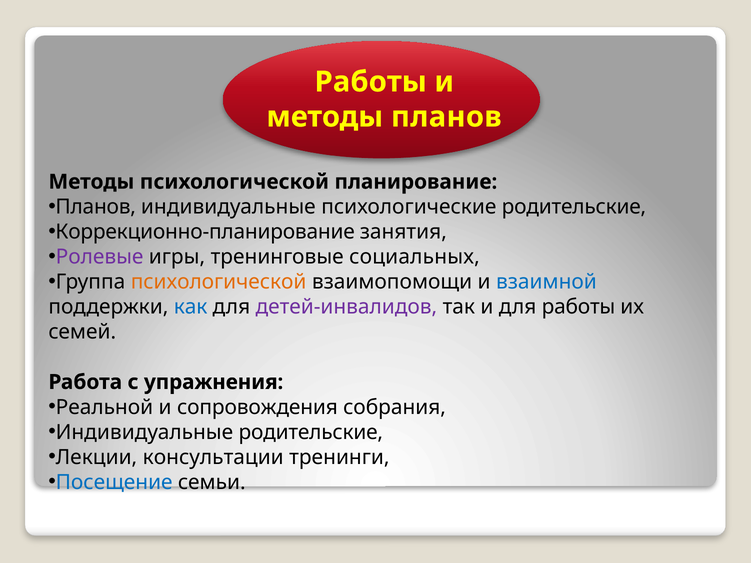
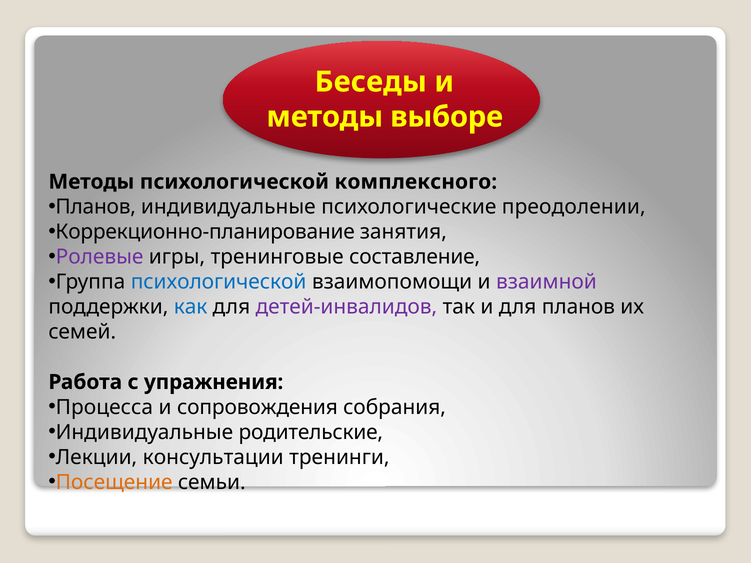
Работы: Работы -> Беседы (371, 82)
методы планов: планов -> выборе (447, 117)
планирование: планирование -> комплексного (416, 182)
психологические родительские: родительские -> преодолении (574, 207)
социальных: социальных -> составление (415, 257)
психологической colour: orange -> blue (219, 282)
взаимной colour: blue -> purple (546, 282)
для работы: работы -> планов (578, 307)
Реальной: Реальной -> Процесса (104, 407)
Посещение colour: blue -> orange (114, 482)
